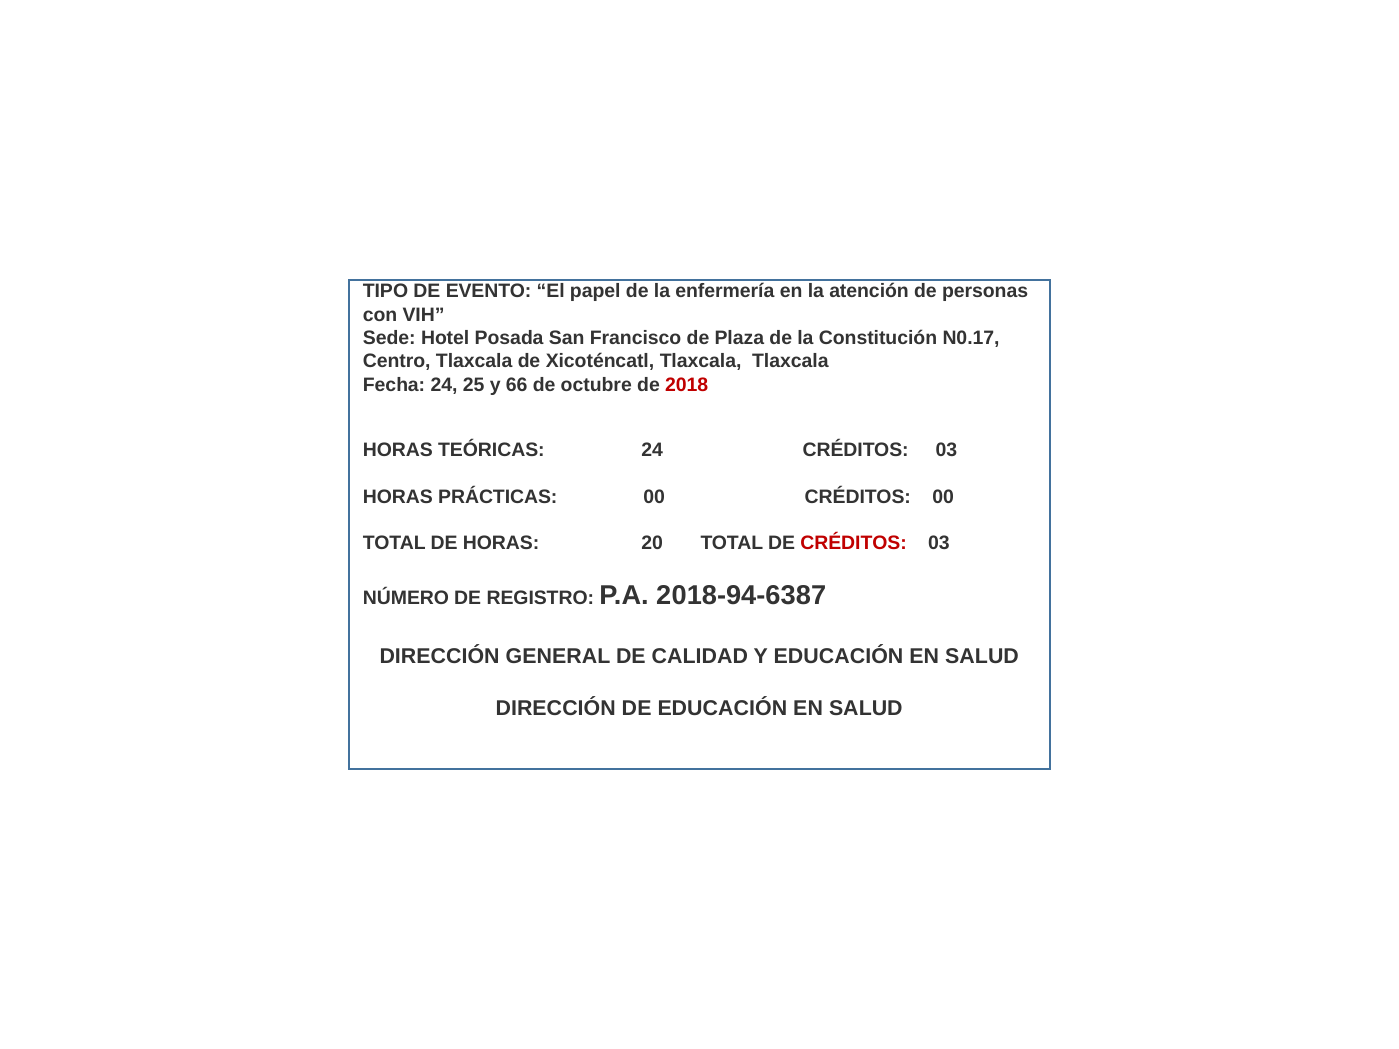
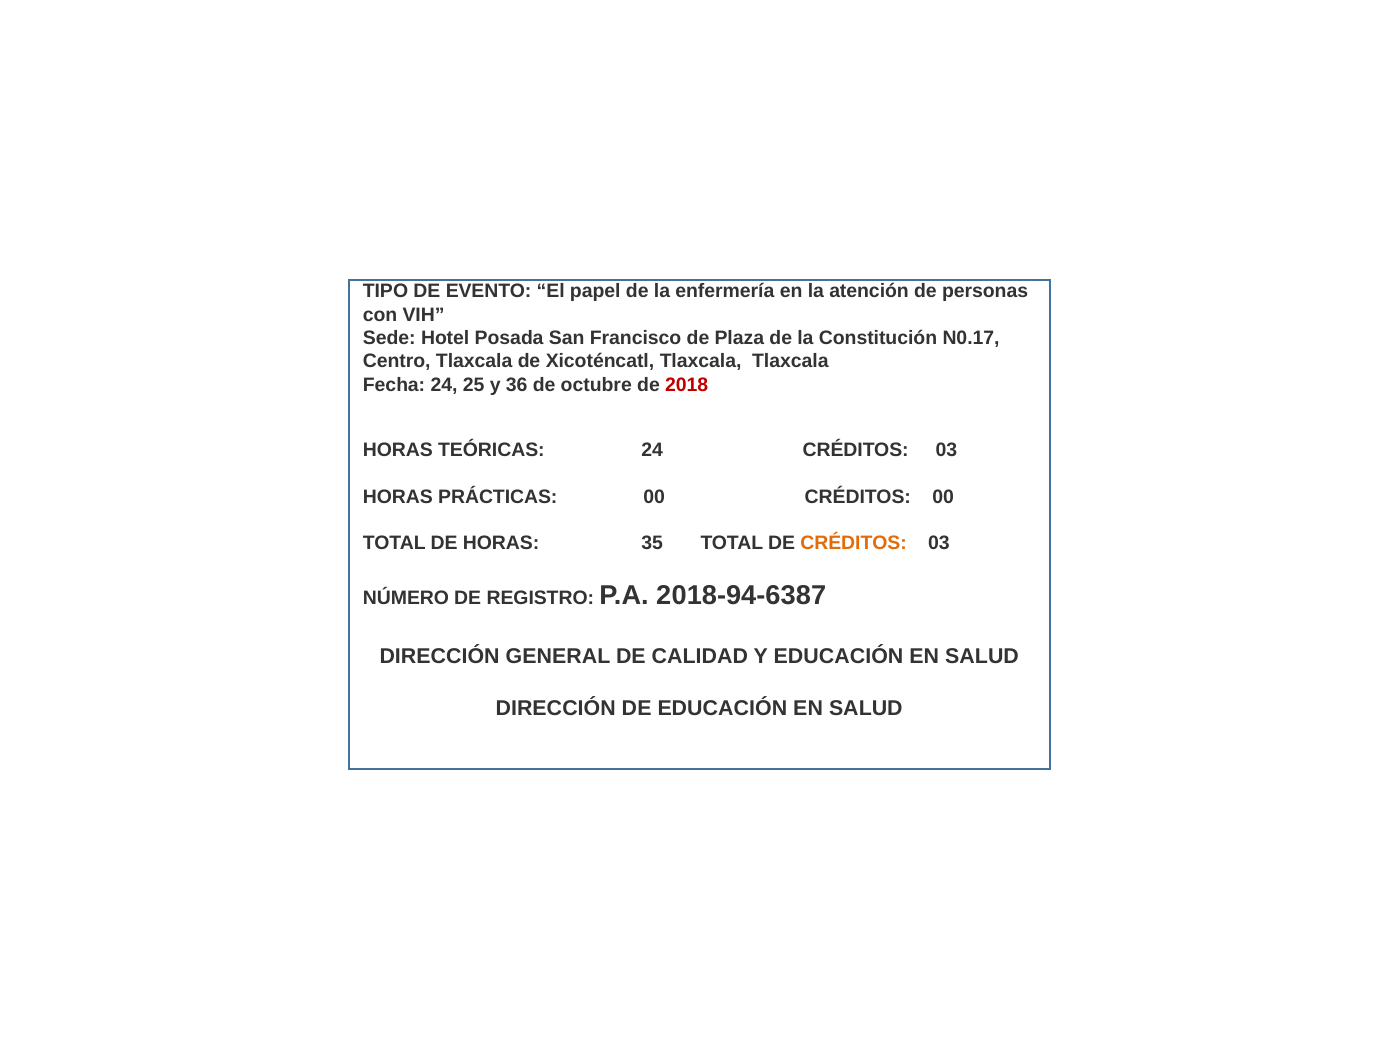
66: 66 -> 36 (517, 385)
20: 20 -> 35 (652, 543)
CRÉDITOS colour: red -> orange (854, 543)
